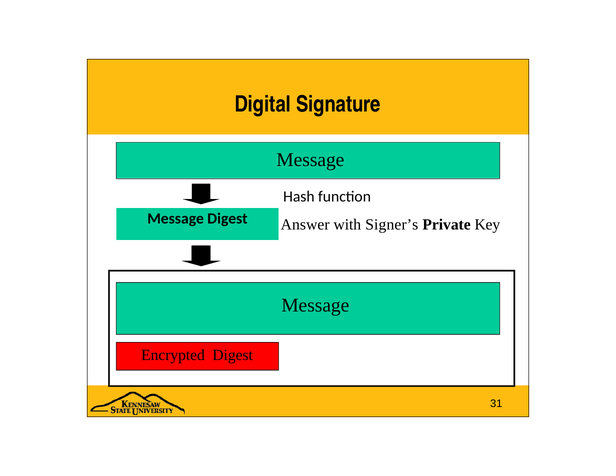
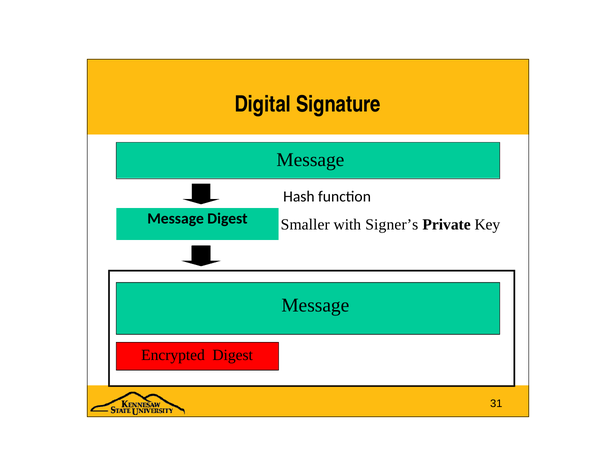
Answer: Answer -> Smaller (305, 225)
